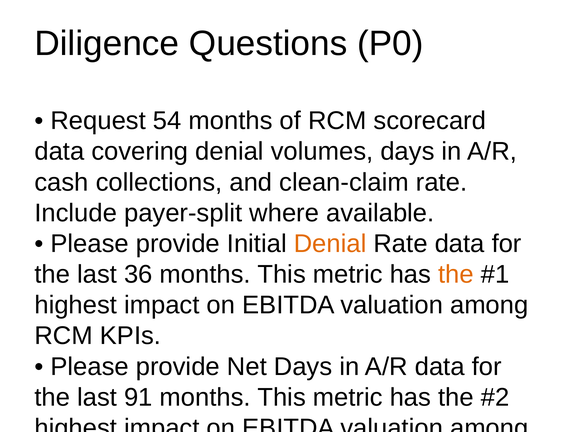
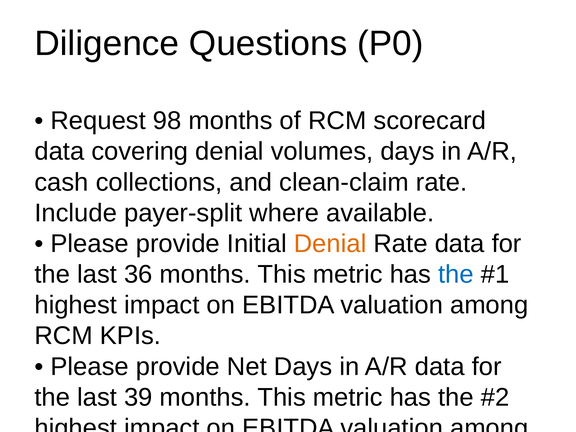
54: 54 -> 98 (167, 121)
the colour: orange -> blue (456, 274)
91: 91 -> 39 (138, 397)
